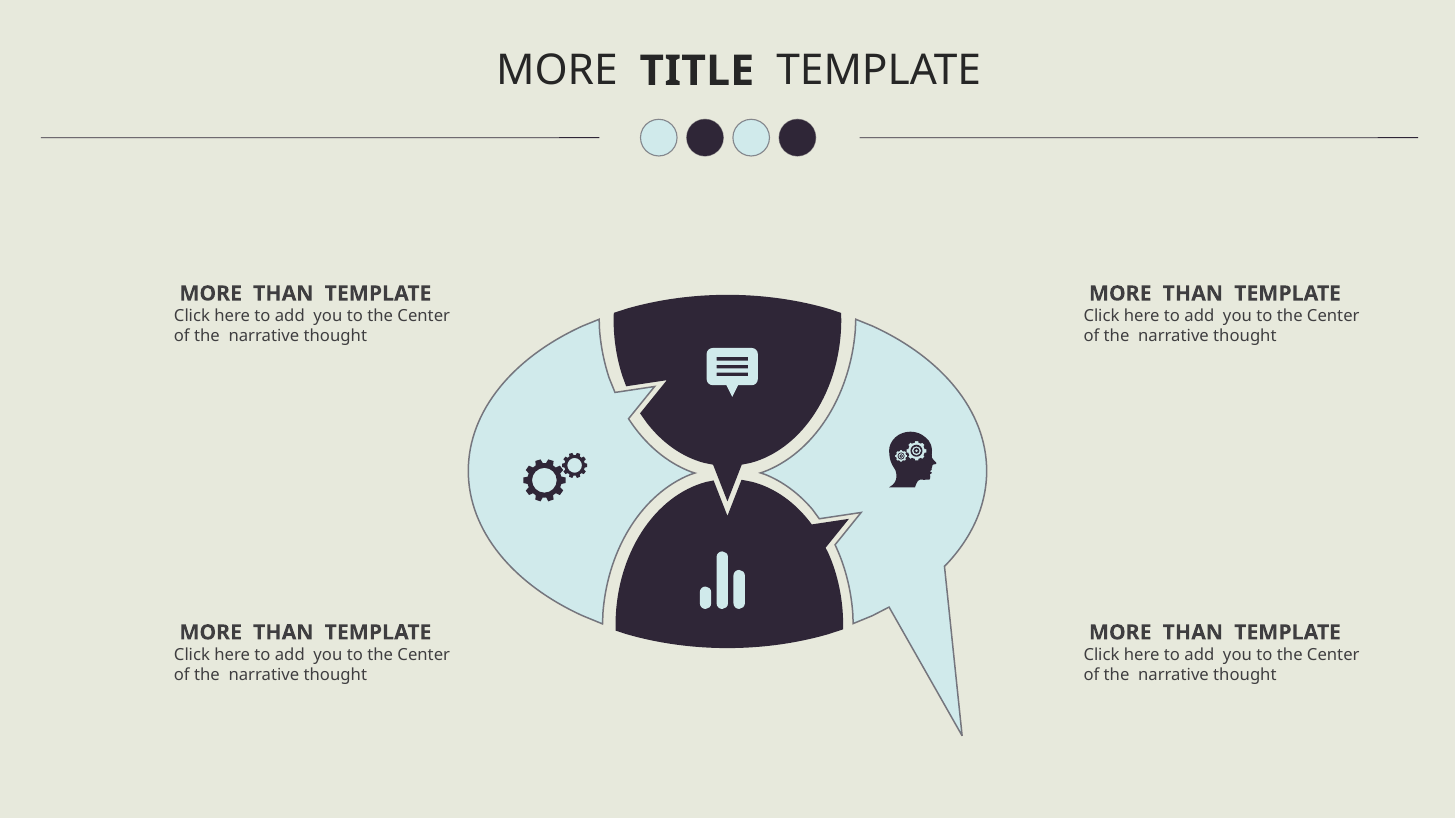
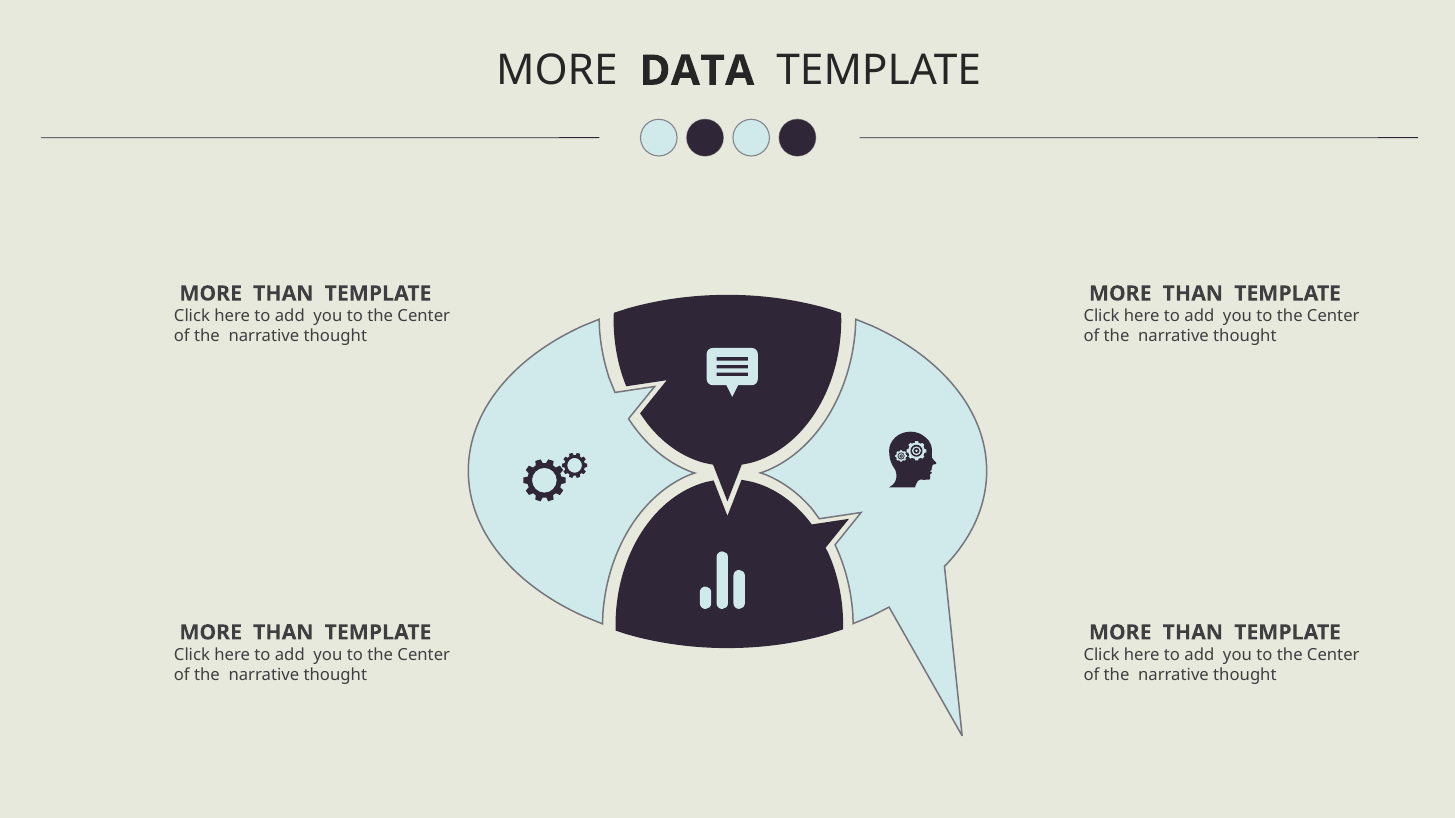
TITLE: TITLE -> DATA (697, 71)
